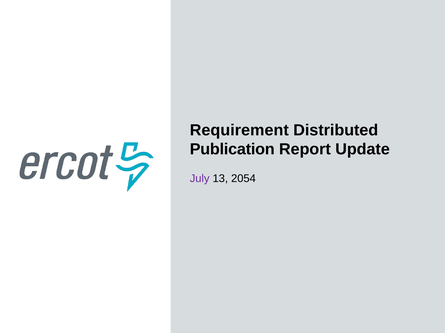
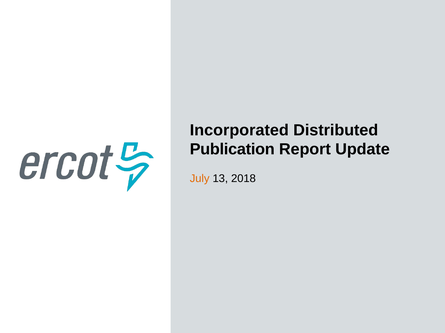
Requirement: Requirement -> Incorporated (239, 130)
July colour: purple -> orange (200, 179)
2054: 2054 -> 2018 (243, 179)
